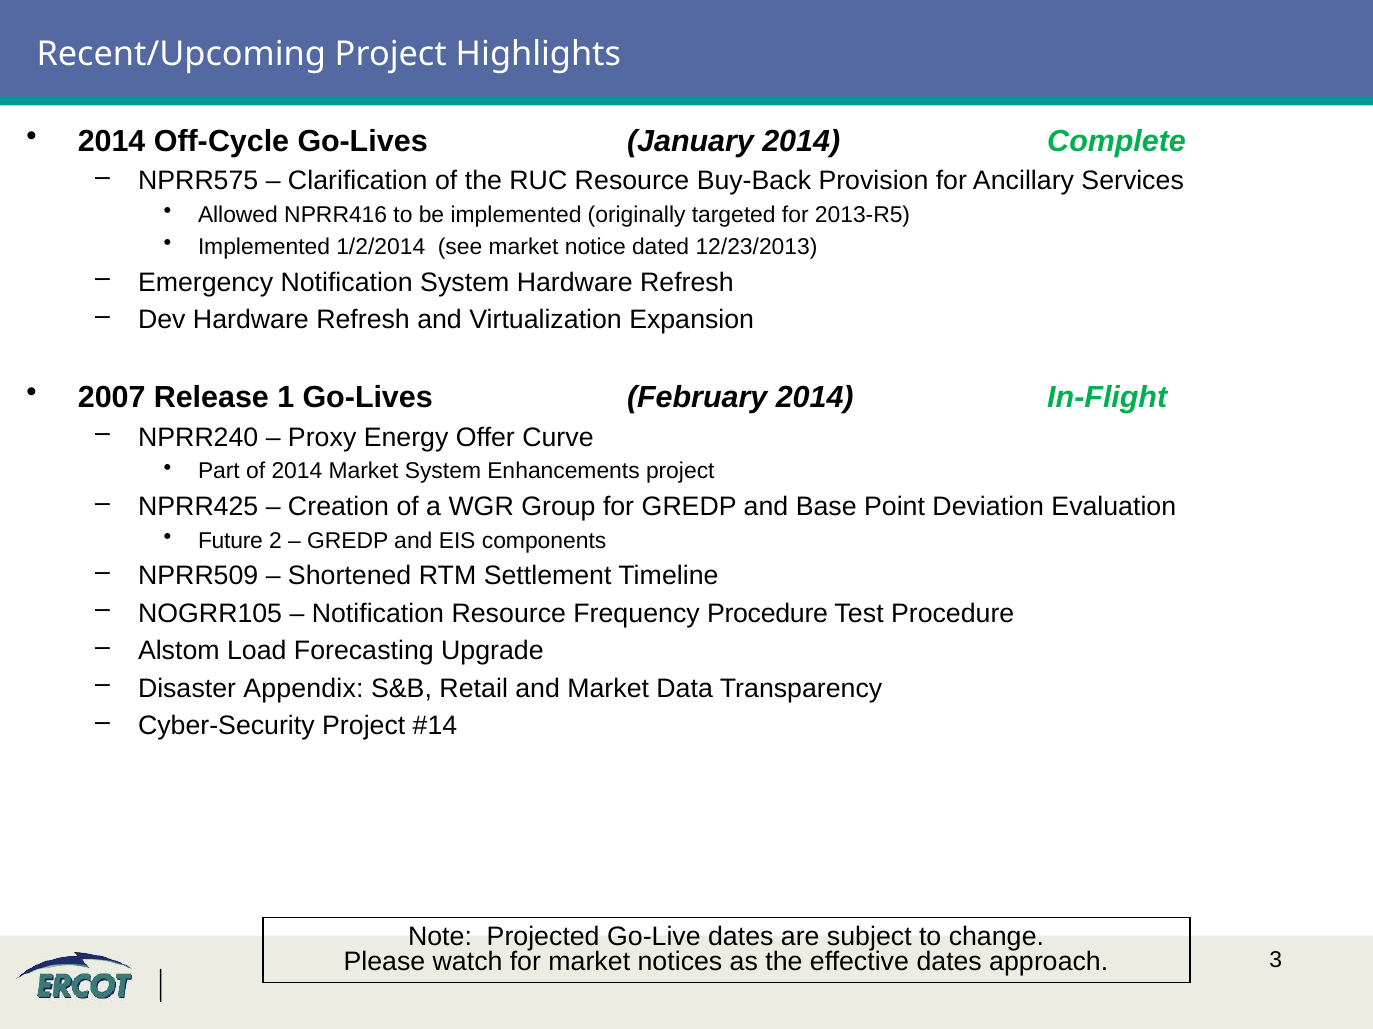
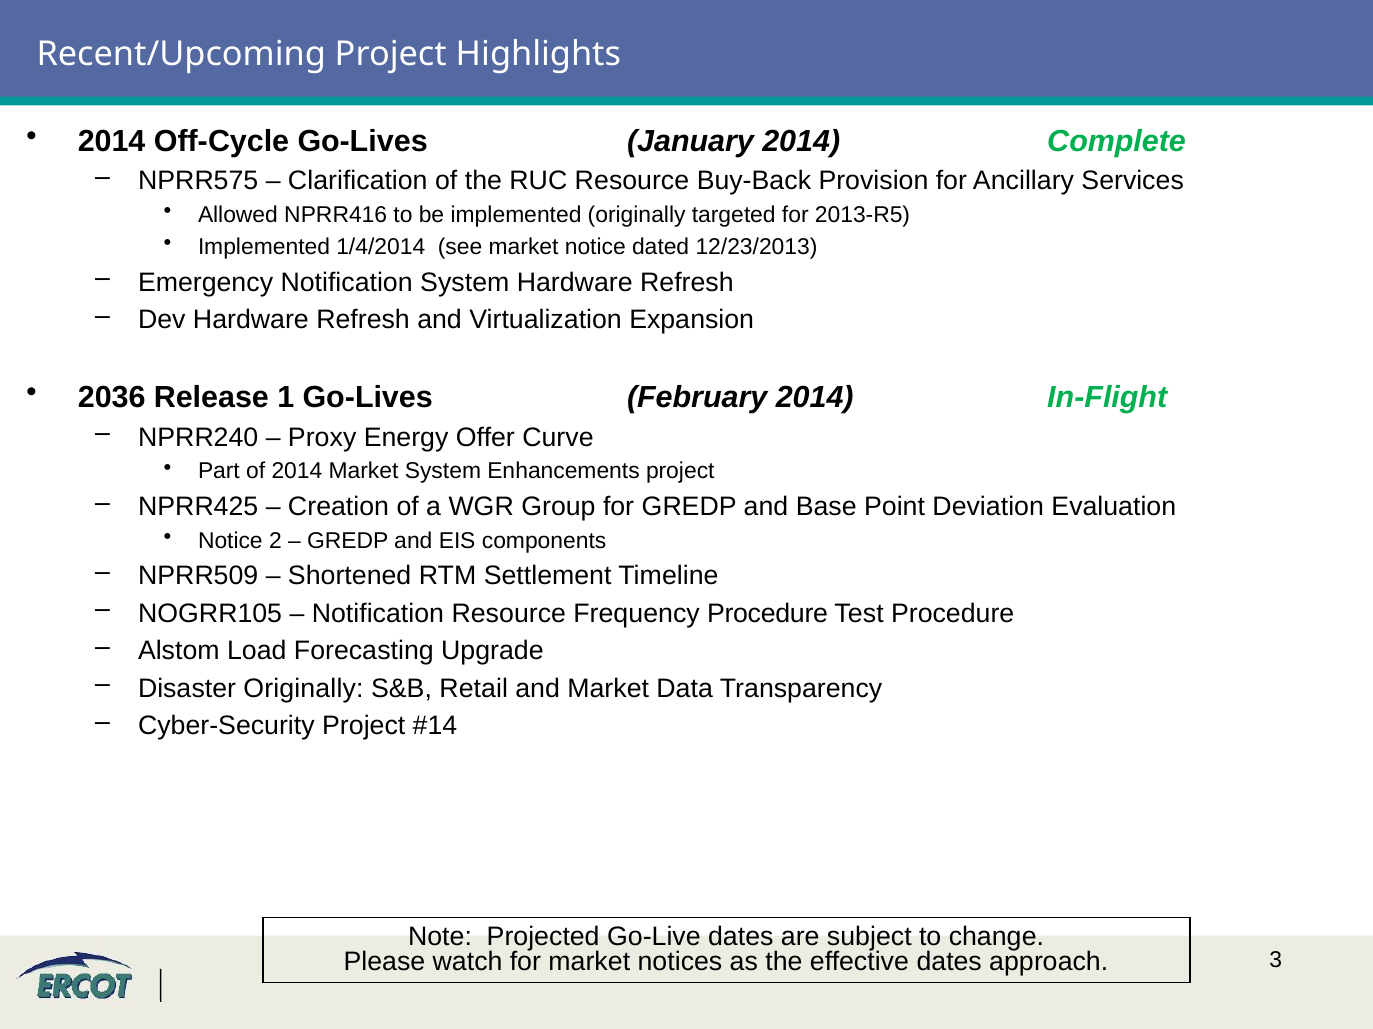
1/2/2014: 1/2/2014 -> 1/4/2014 (381, 247)
2007: 2007 -> 2036 (112, 398)
Future: Future -> Notice (230, 541)
Disaster Appendix: Appendix -> Originally (303, 689)
